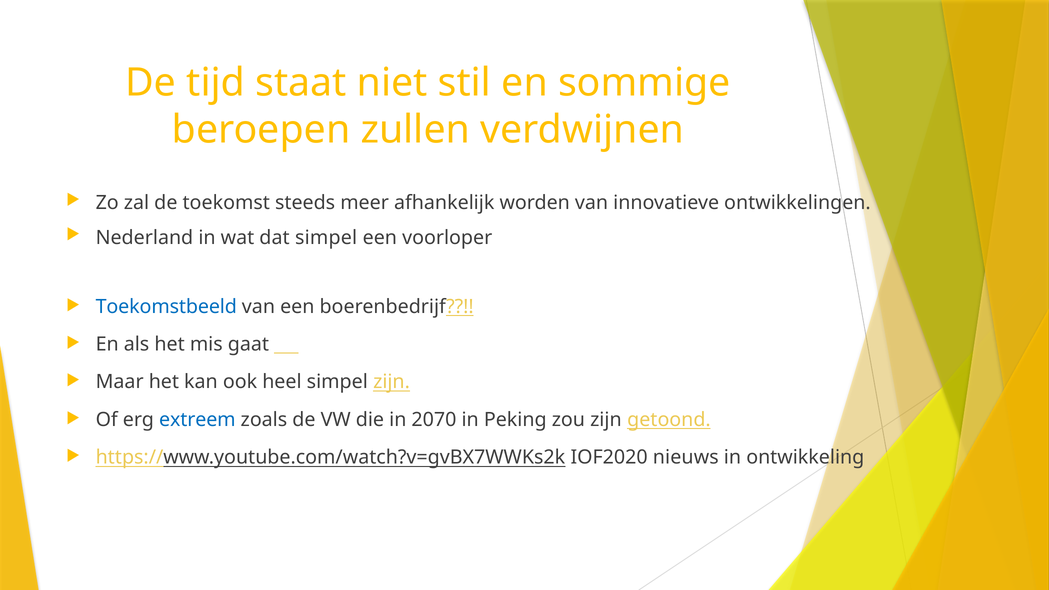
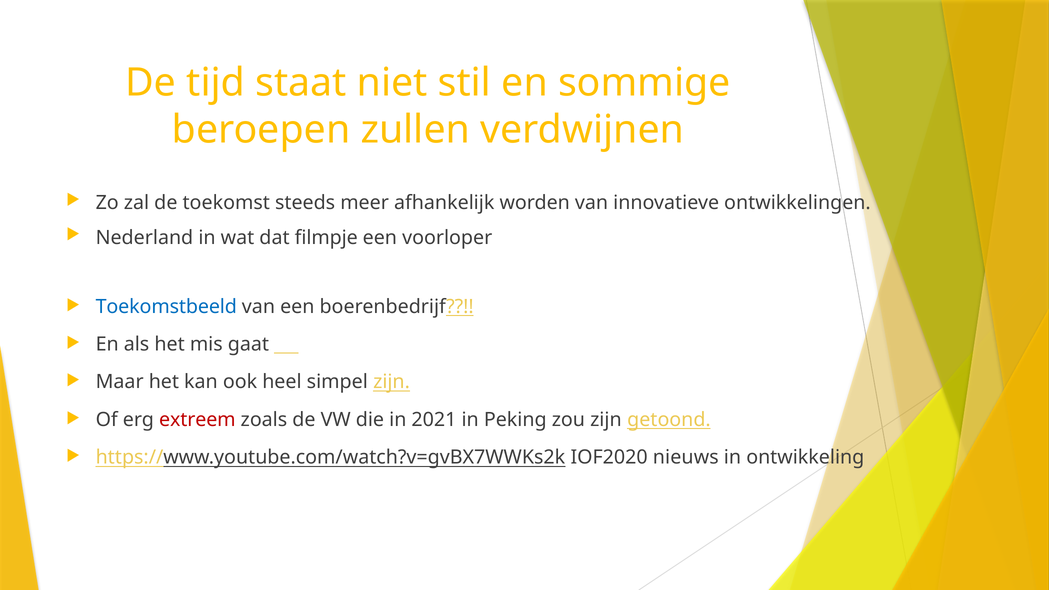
dat simpel: simpel -> filmpje (326, 238)
extreem colour: blue -> red (197, 420)
2070: 2070 -> 2021 (434, 420)
